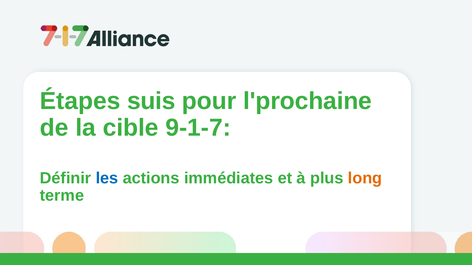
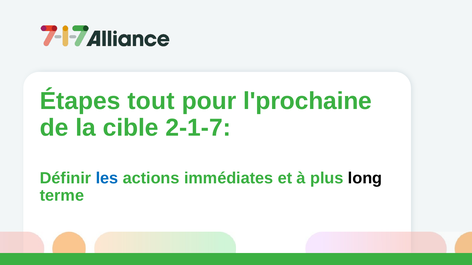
suis: suis -> tout (151, 101)
9-1-7: 9-1-7 -> 2-1-7 (198, 128)
long colour: orange -> black (365, 178)
